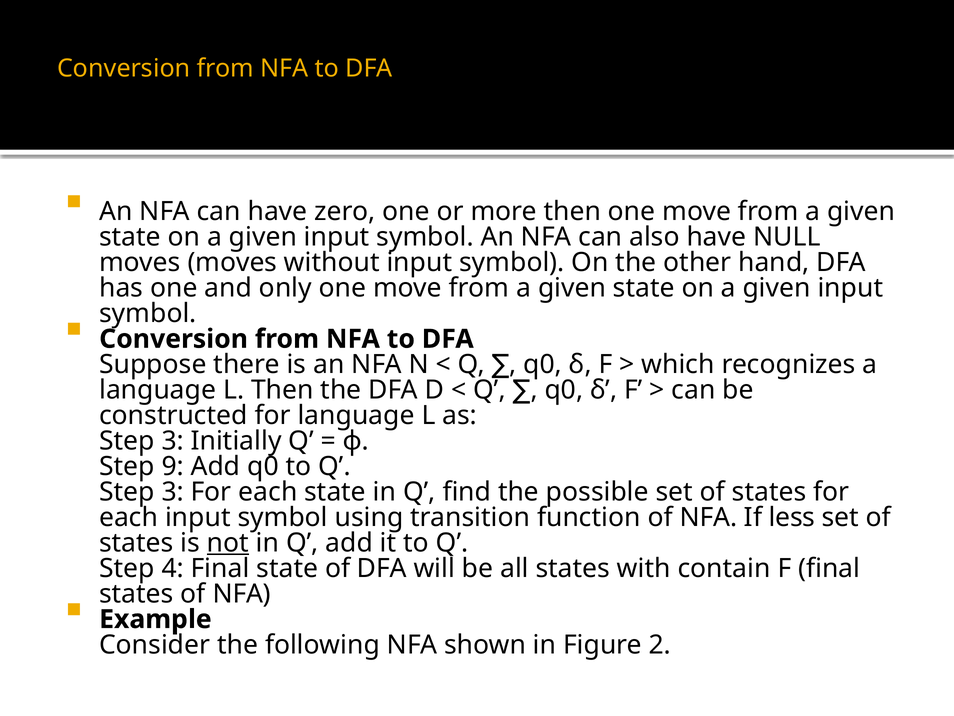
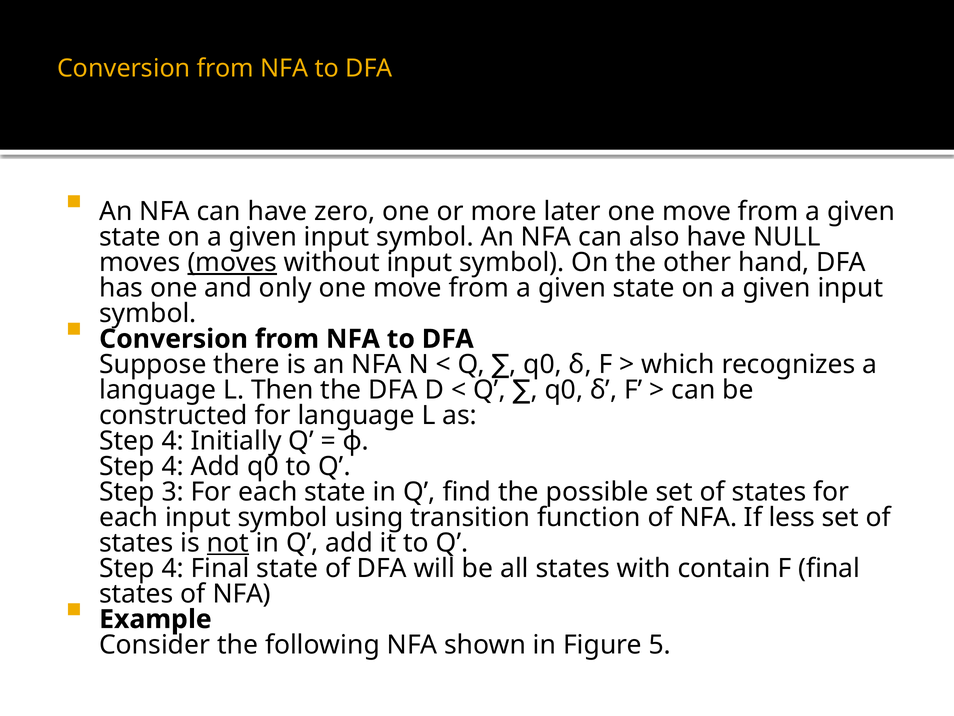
more then: then -> later (572, 211)
moves underline: none -> present (232, 262)
3: 3 -> 4 (173, 441)
9: 9 -> 4 (173, 466)
2: 2 -> 5 (660, 644)
